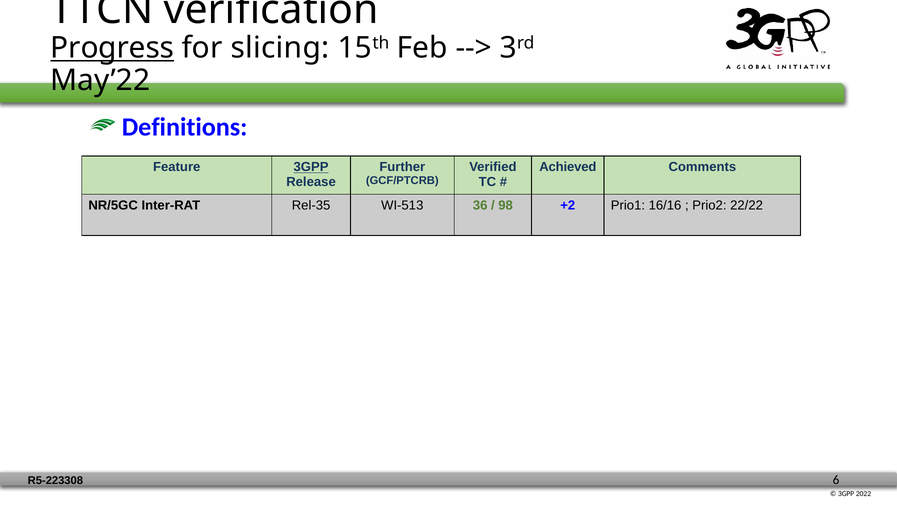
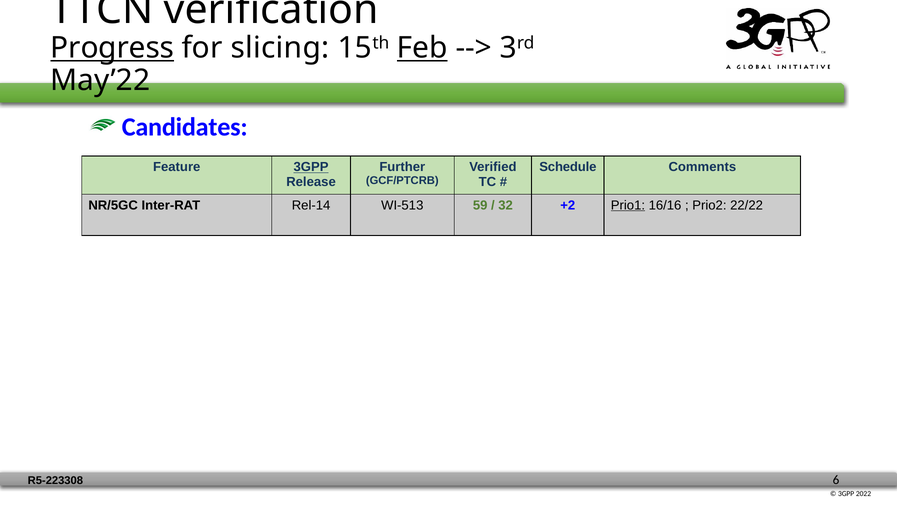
Feb underline: none -> present (422, 48)
Definitions: Definitions -> Candidates (185, 127)
Achieved: Achieved -> Schedule (568, 167)
Rel-35: Rel-35 -> Rel-14 (311, 205)
36: 36 -> 59 (480, 205)
98: 98 -> 32 (506, 205)
Prio1 underline: none -> present (628, 205)
